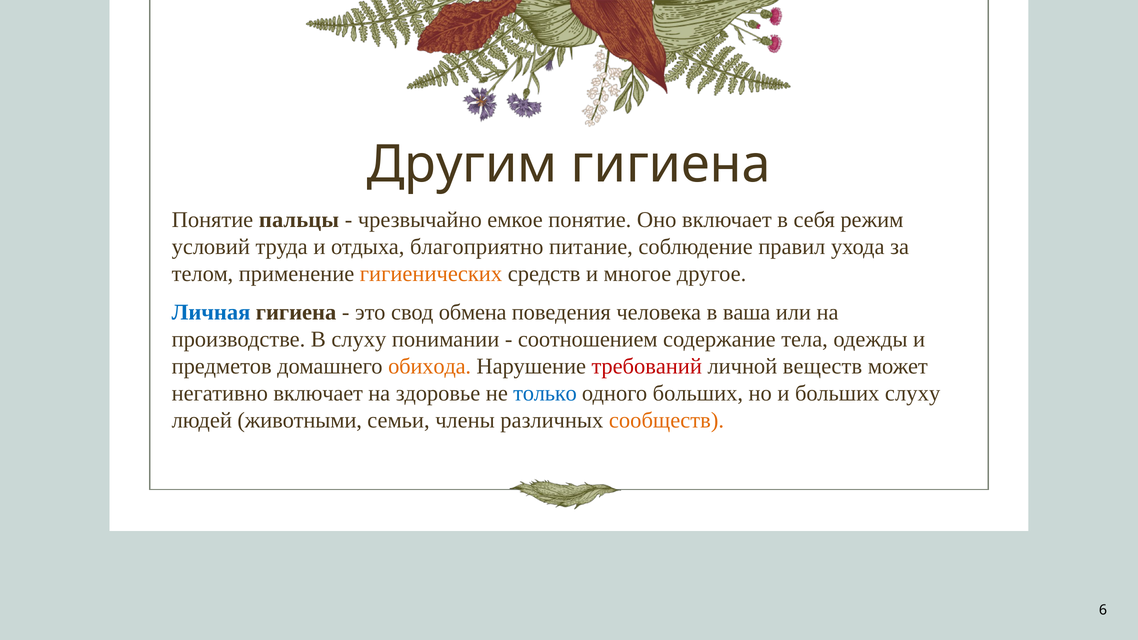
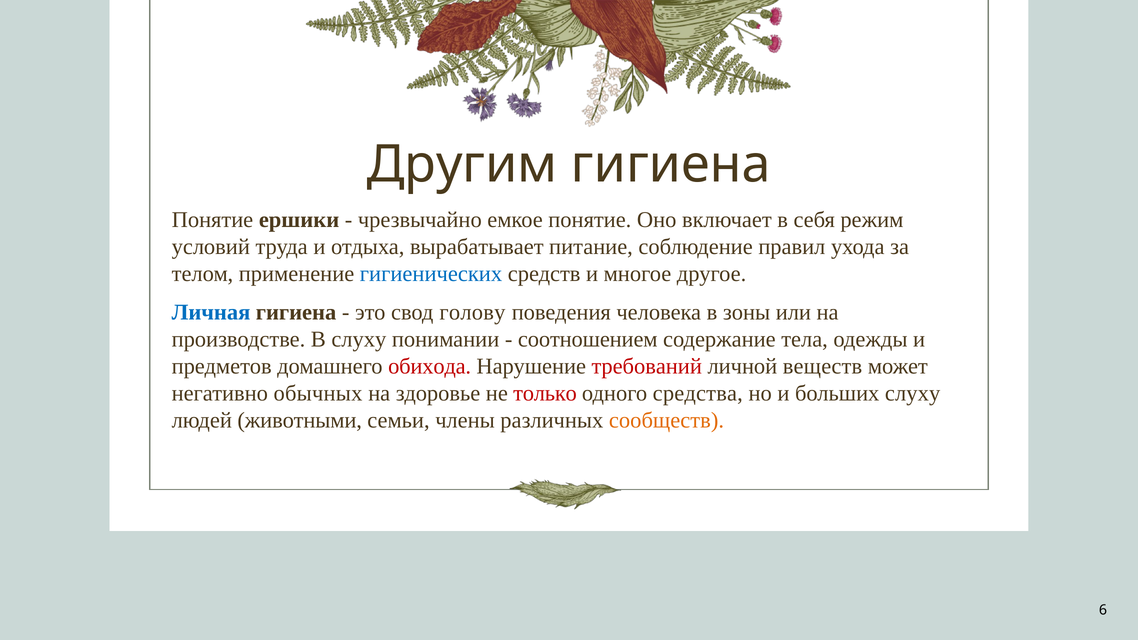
пальцы: пальцы -> ершики (299, 220)
благоприятно: благоприятно -> вырабатывает (477, 247)
гигиенических colour: orange -> blue (431, 274)
обмена: обмена -> голову (472, 312)
ваша: ваша -> зоны (747, 312)
обихода colour: orange -> red (430, 366)
негативно включает: включает -> обычных (318, 393)
только colour: blue -> red (545, 393)
одного больших: больших -> средства (698, 393)
